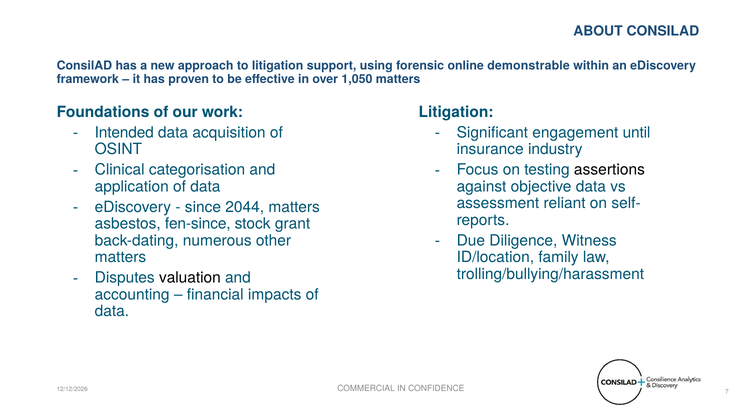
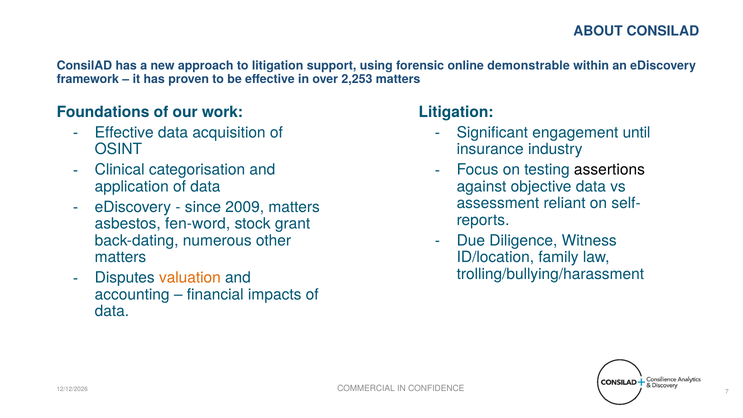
1,050: 1,050 -> 2,253 (357, 79)
Intended: Intended -> Effective (124, 133)
2044: 2044 -> 2009 (245, 207)
fen-since: fen-since -> fen-word (198, 224)
valuation colour: black -> orange (190, 278)
